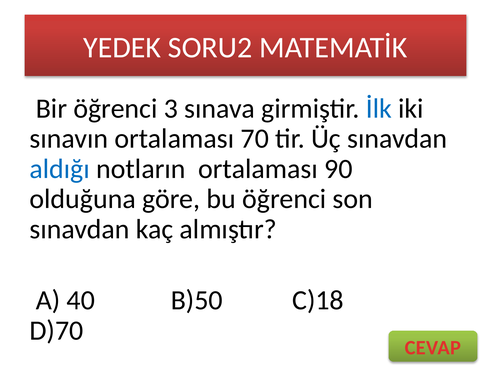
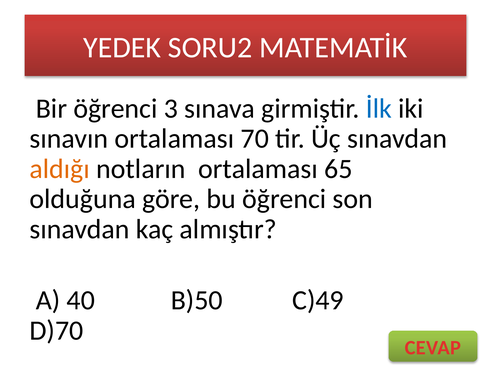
aldığı colour: blue -> orange (60, 169)
90: 90 -> 65 (338, 169)
C)18: C)18 -> C)49 (318, 301)
